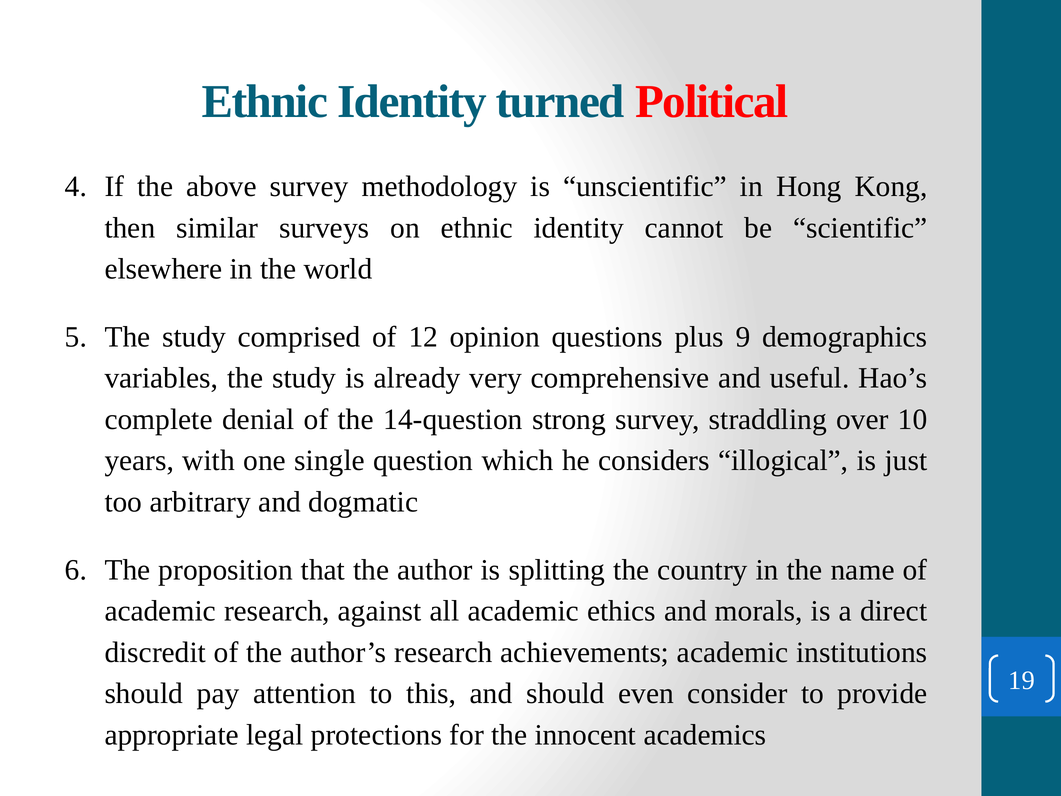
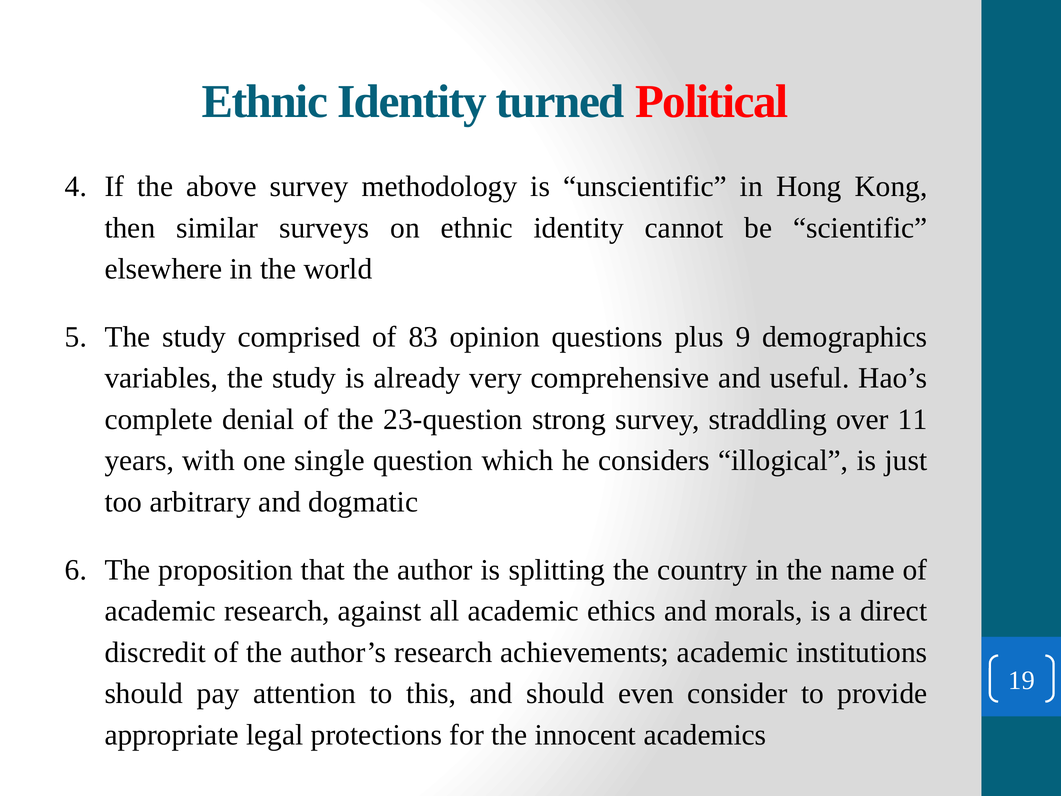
12: 12 -> 83 (423, 337)
14-question: 14-question -> 23-question (453, 419)
10: 10 -> 11 (913, 419)
